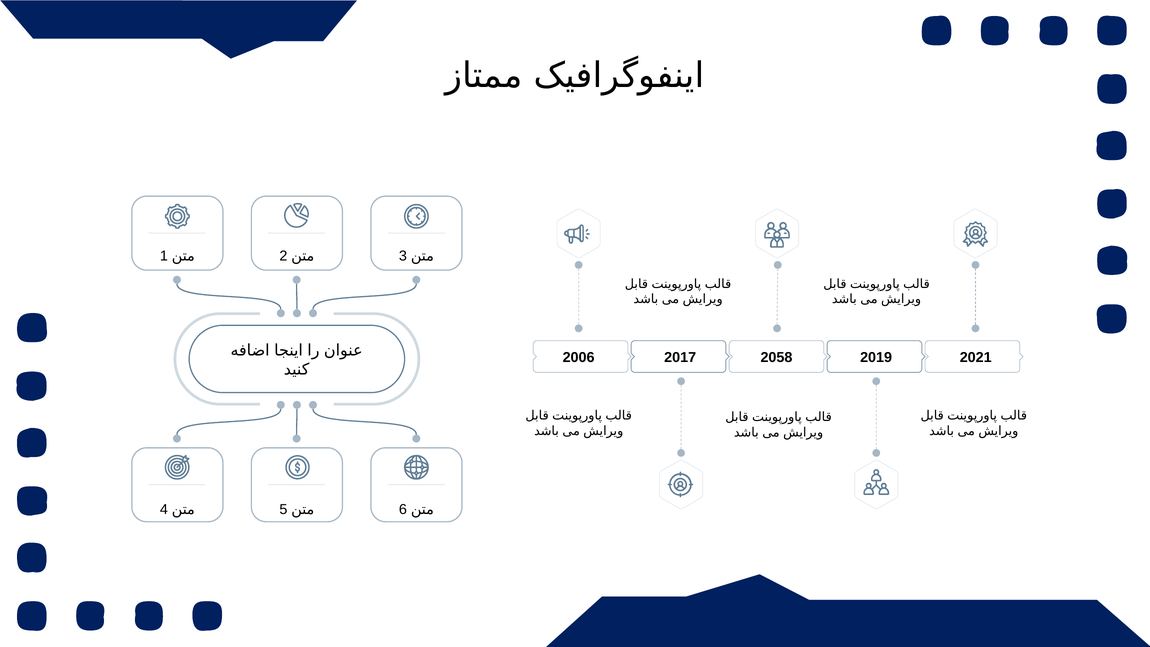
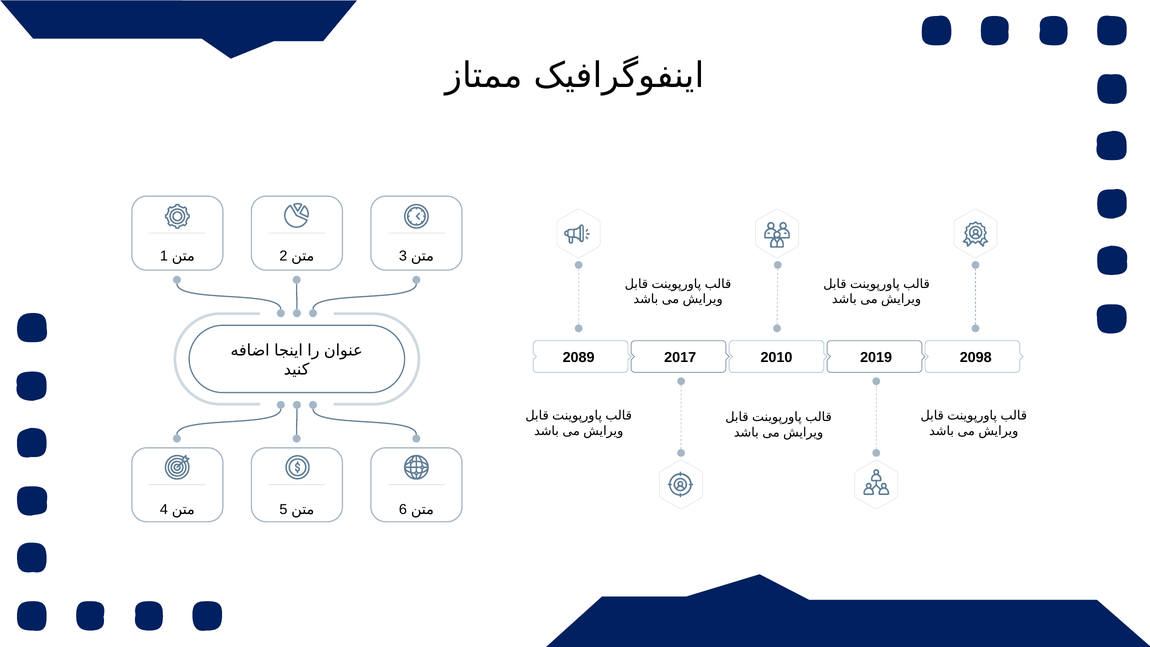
2006: 2006 -> 2089 (579, 358)
2058: 2058 -> 2010 (776, 358)
2021: 2021 -> 2098 (976, 358)
